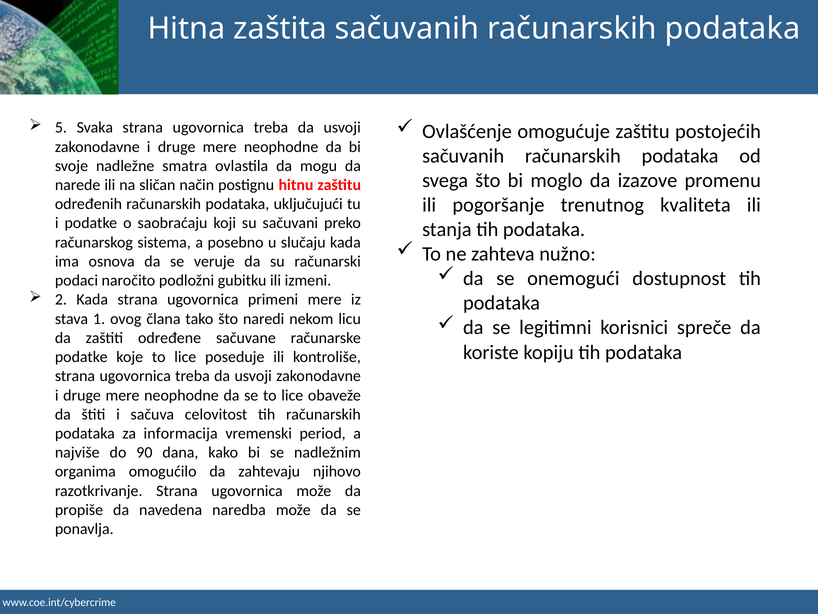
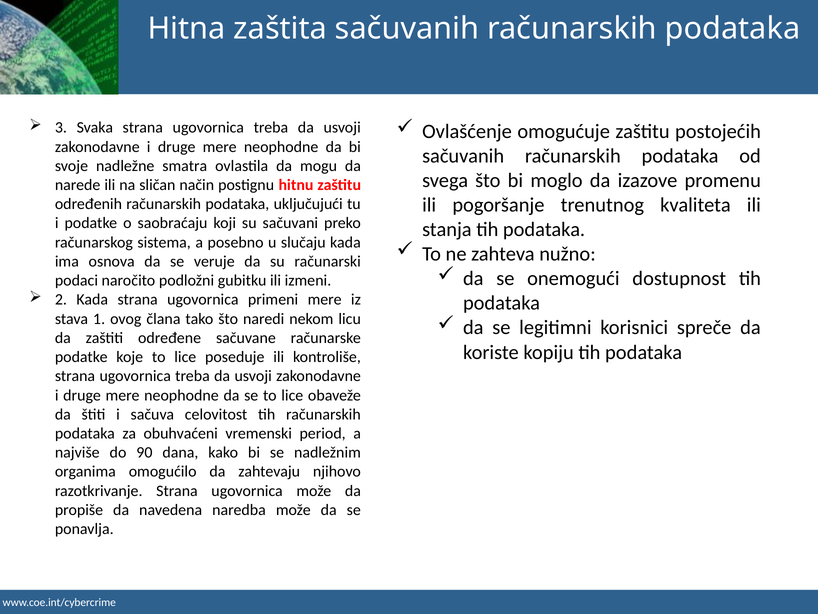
5: 5 -> 3 (61, 128)
informacija: informacija -> obuhvaćeni (181, 433)
